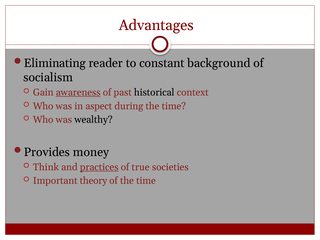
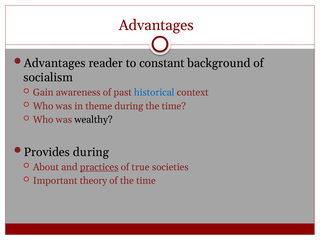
Eliminating: Eliminating -> Advantages (55, 63)
awareness underline: present -> none (78, 92)
historical colour: black -> blue (154, 92)
aspect: aspect -> theme (99, 106)
Provides money: money -> during (91, 152)
Think: Think -> About (46, 167)
